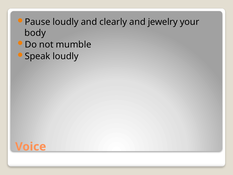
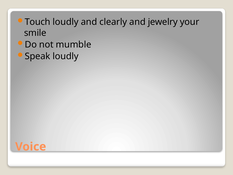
Pause: Pause -> Touch (38, 22)
body: body -> smile (35, 33)
